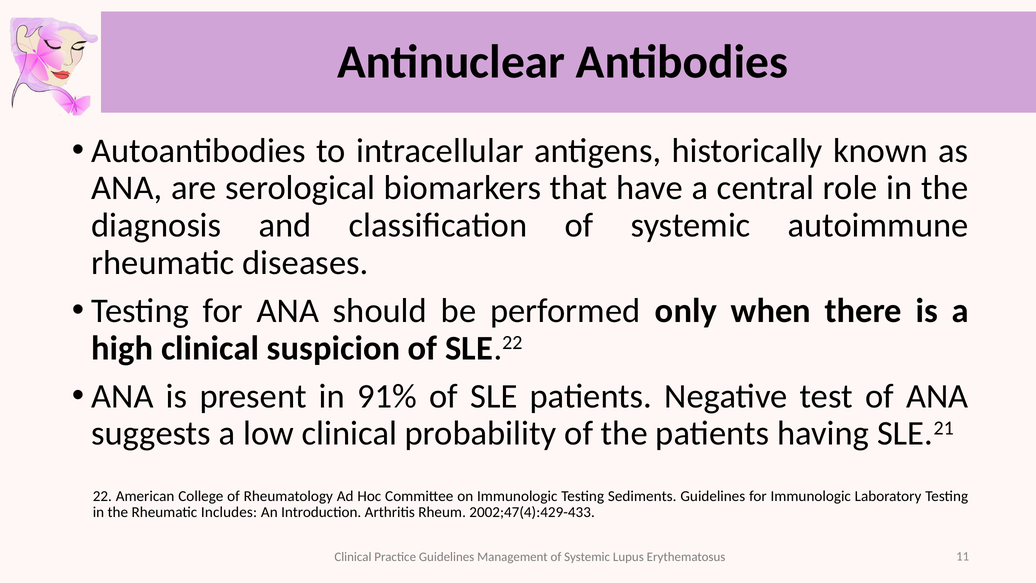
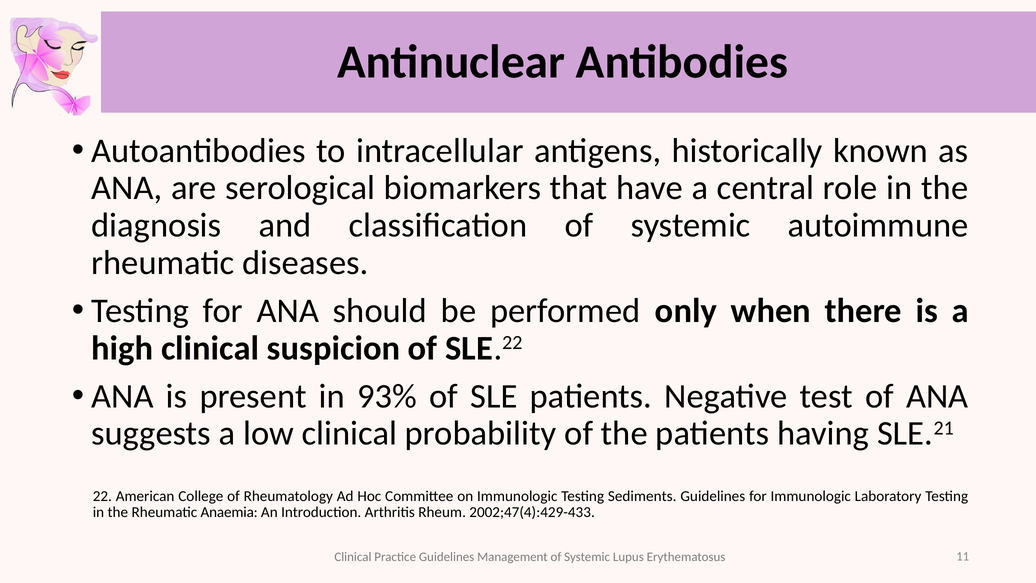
91%: 91% -> 93% (387, 396)
Includes: Includes -> Anaemia (229, 512)
